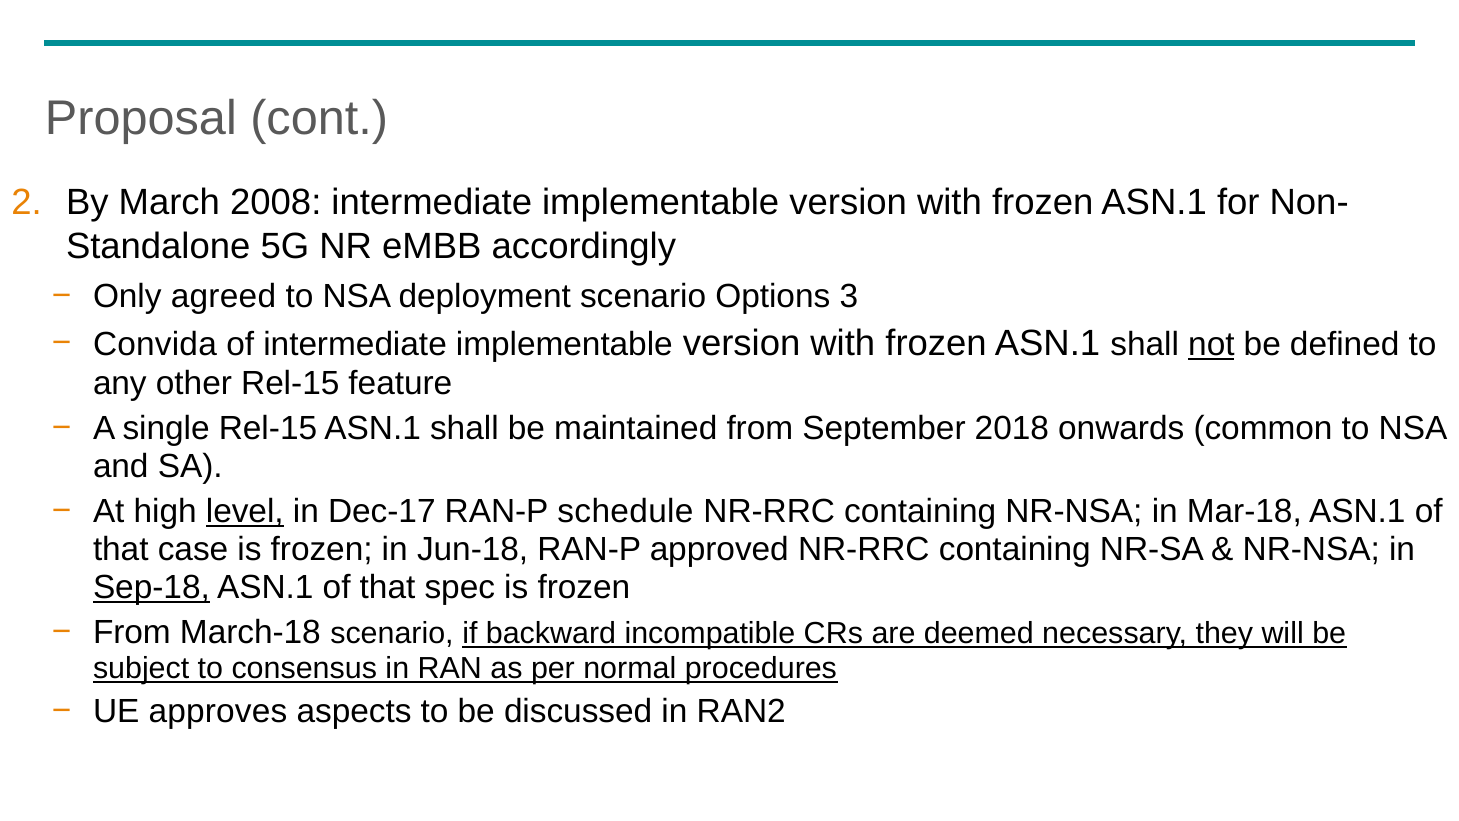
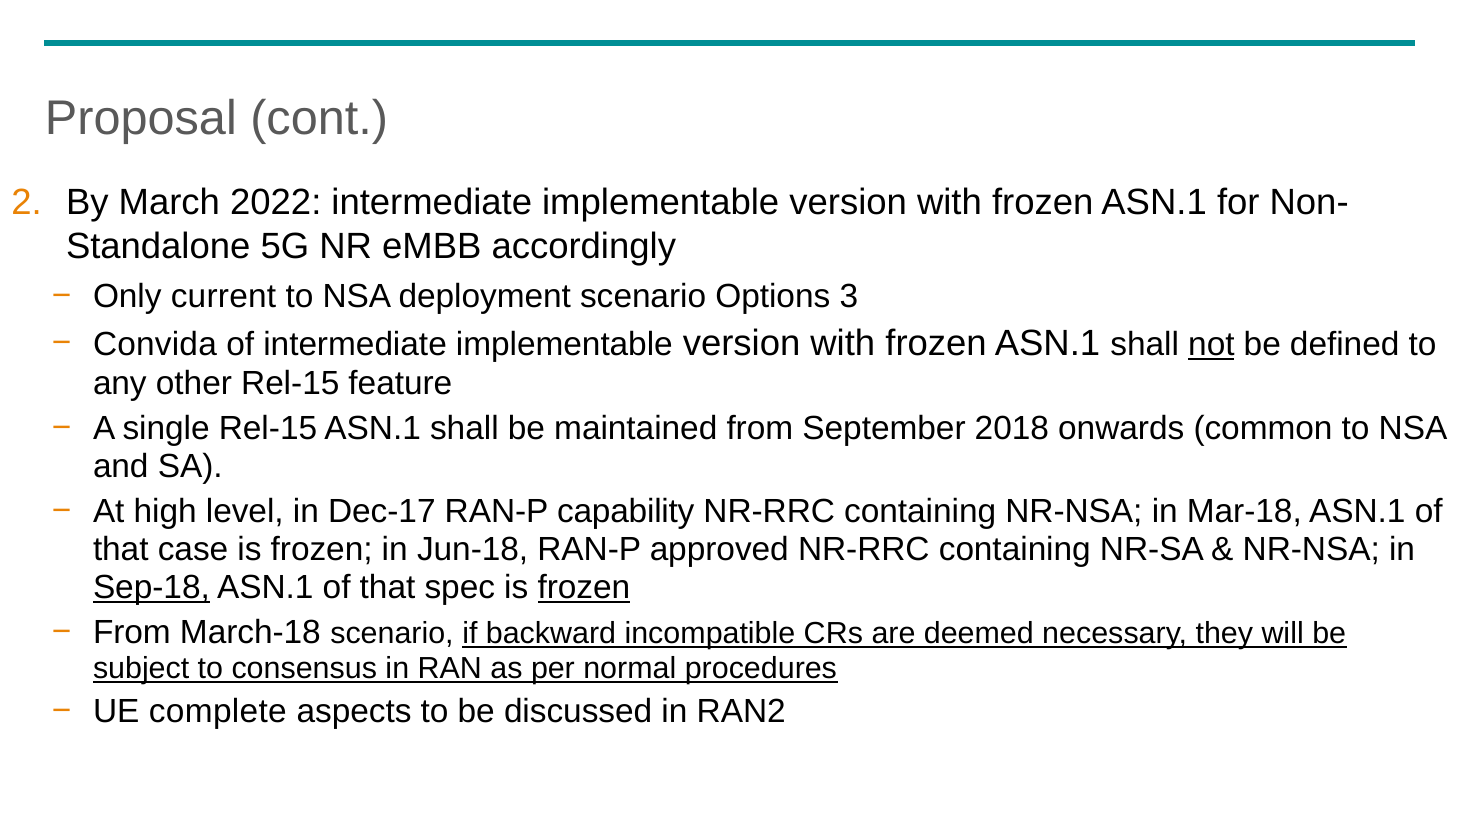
2008: 2008 -> 2022 (276, 203)
agreed: agreed -> current (223, 297)
level underline: present -> none (245, 511)
schedule: schedule -> capability (626, 511)
frozen underline: none -> present (584, 587)
approves: approves -> complete (218, 712)
